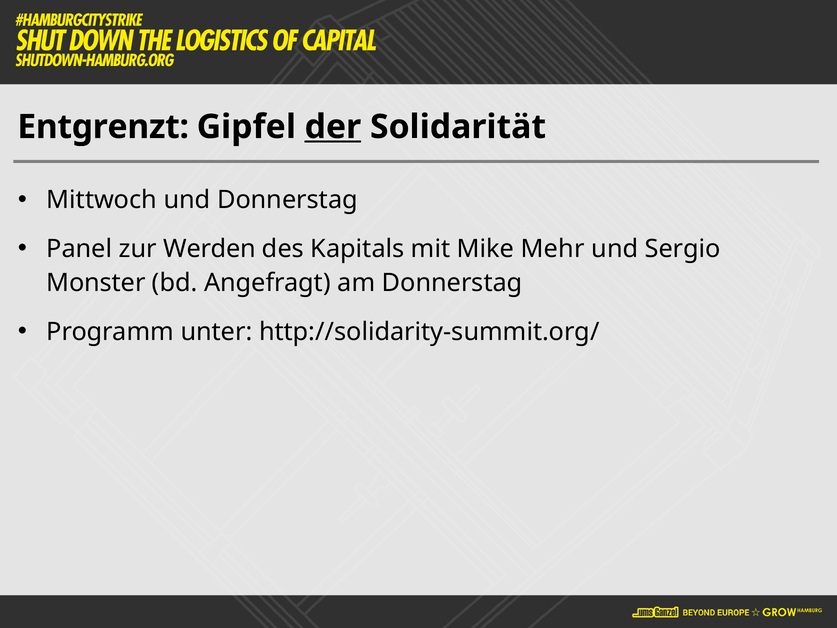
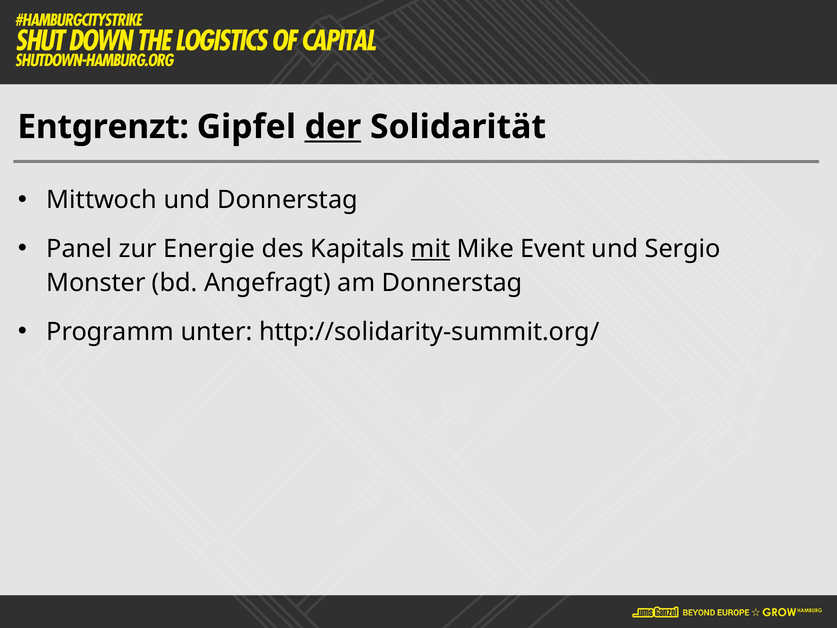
Werden: Werden -> Energie (209, 249)
mit underline: none -> present (431, 249)
Mehr: Mehr -> Event (553, 249)
